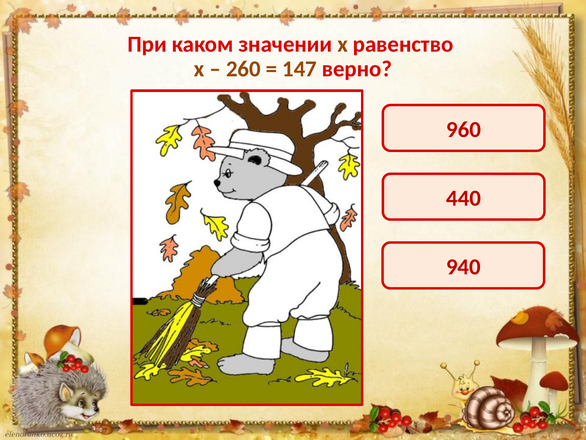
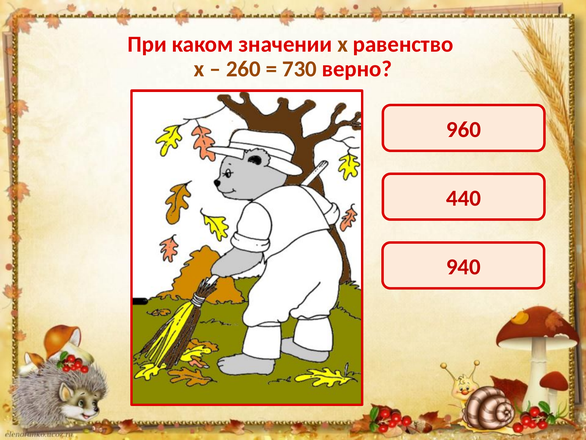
147: 147 -> 730 (300, 69)
